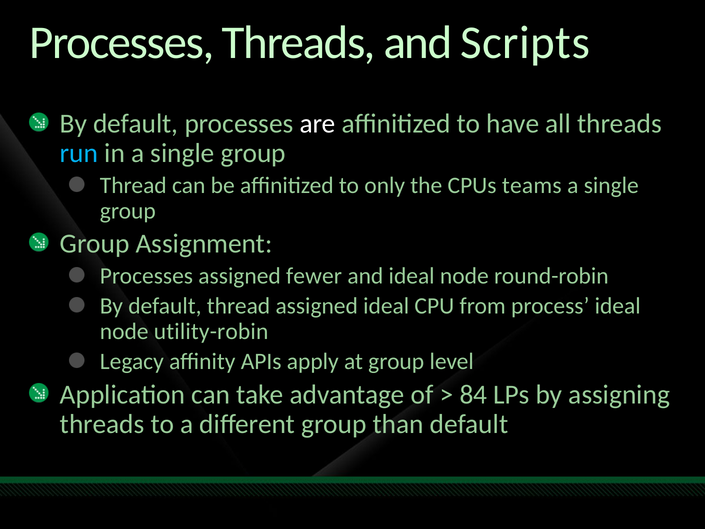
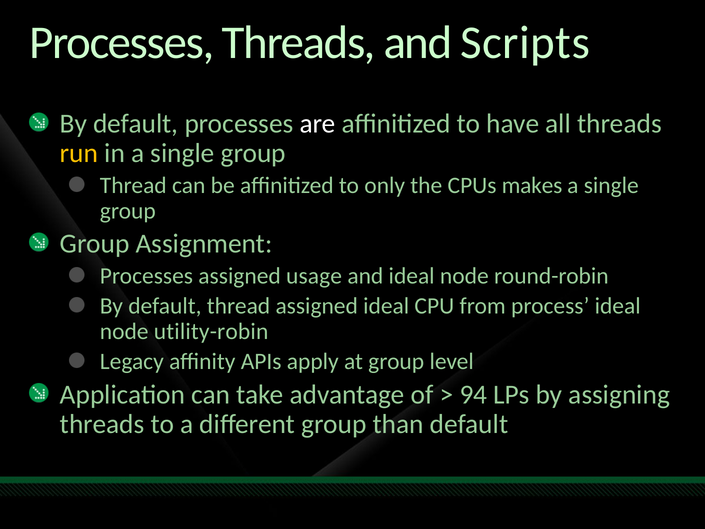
run colour: light blue -> yellow (79, 153)
teams: teams -> makes (532, 185)
fewer: fewer -> usage (314, 276)
84: 84 -> 94 (473, 394)
